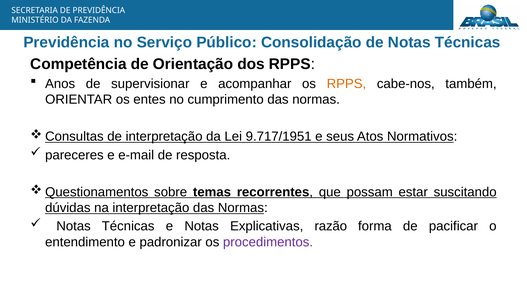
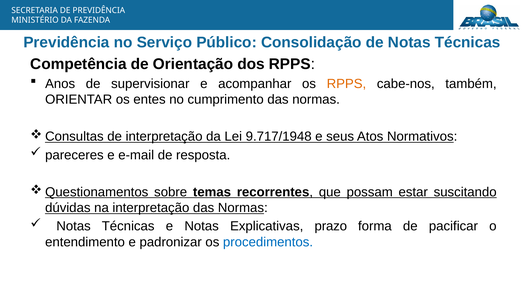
9.717/1951: 9.717/1951 -> 9.717/1948 (279, 136)
razão: razão -> prazo (331, 226)
procedimentos colour: purple -> blue (268, 242)
